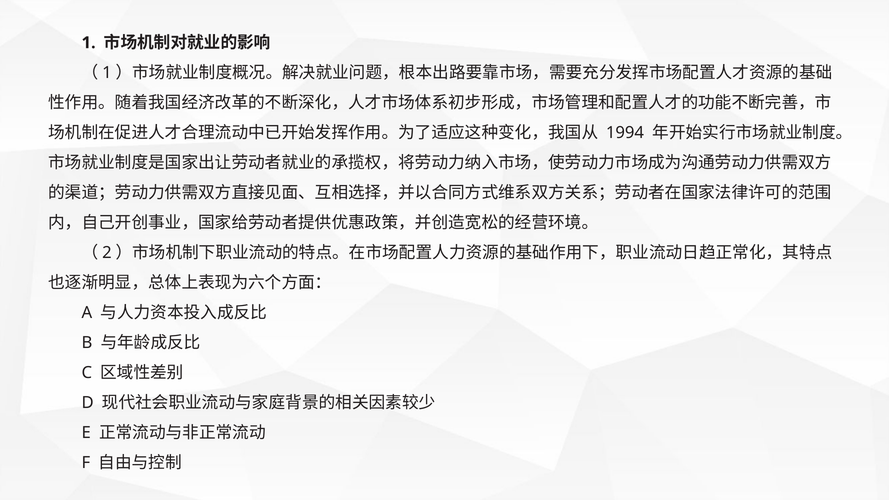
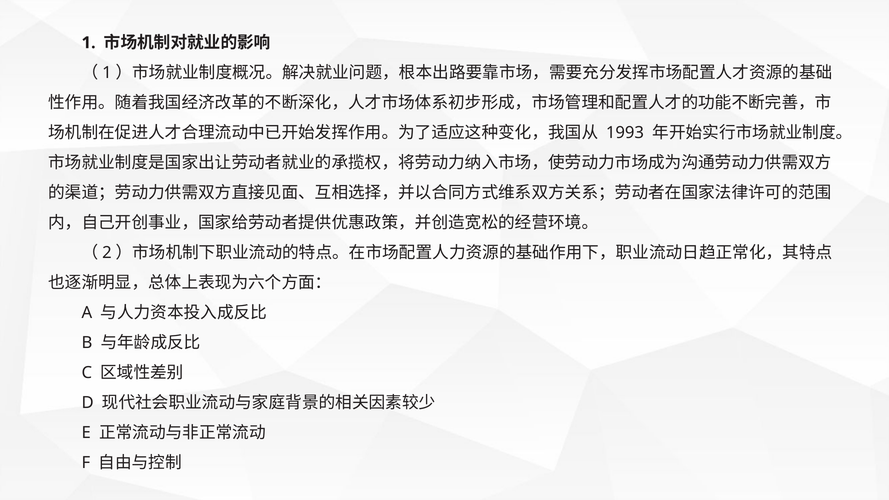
1994: 1994 -> 1993 (625, 133)
